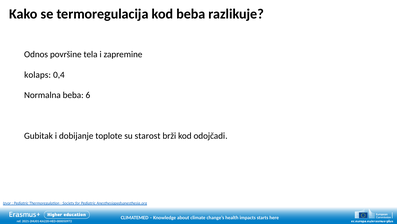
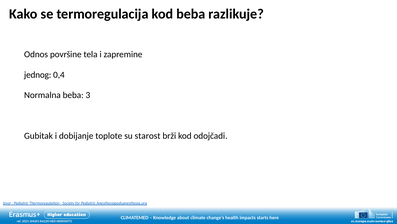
kolaps: kolaps -> jednog (38, 75)
6: 6 -> 3 (88, 95)
